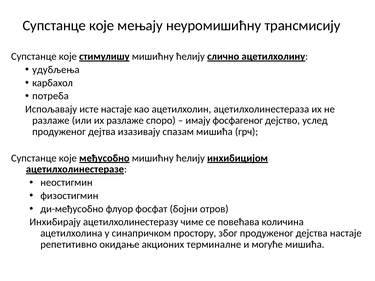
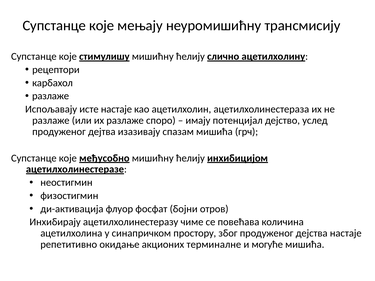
удубљења: удубљења -> рецептори (56, 70)
потреба: потреба -> разлаже (51, 96)
фосфагеног: фосфагеног -> потенцијал (238, 121)
ди-међусобно: ди-међусобно -> ди-активација (72, 209)
